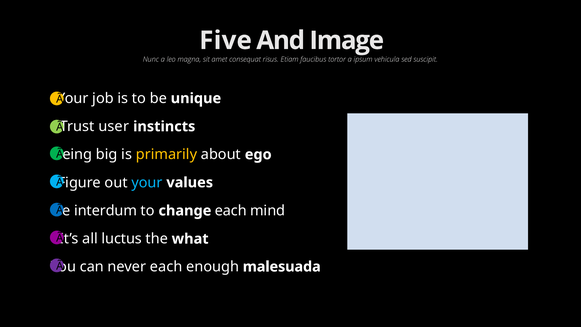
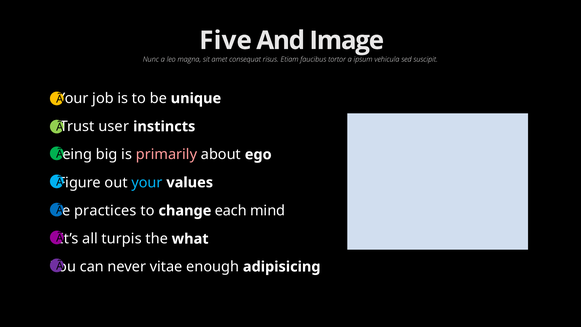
primarily colour: yellow -> pink (166, 154)
interdum: interdum -> practices (105, 211)
luctus: luctus -> turpis (122, 239)
never each: each -> vitae (166, 267)
malesuada: malesuada -> adipisicing (282, 267)
